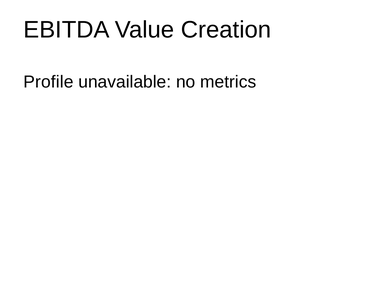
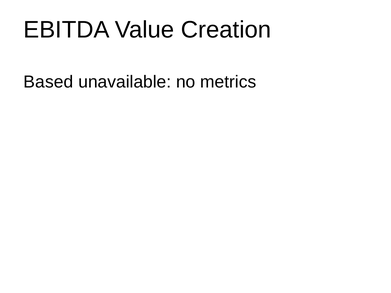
Profile: Profile -> Based (48, 82)
